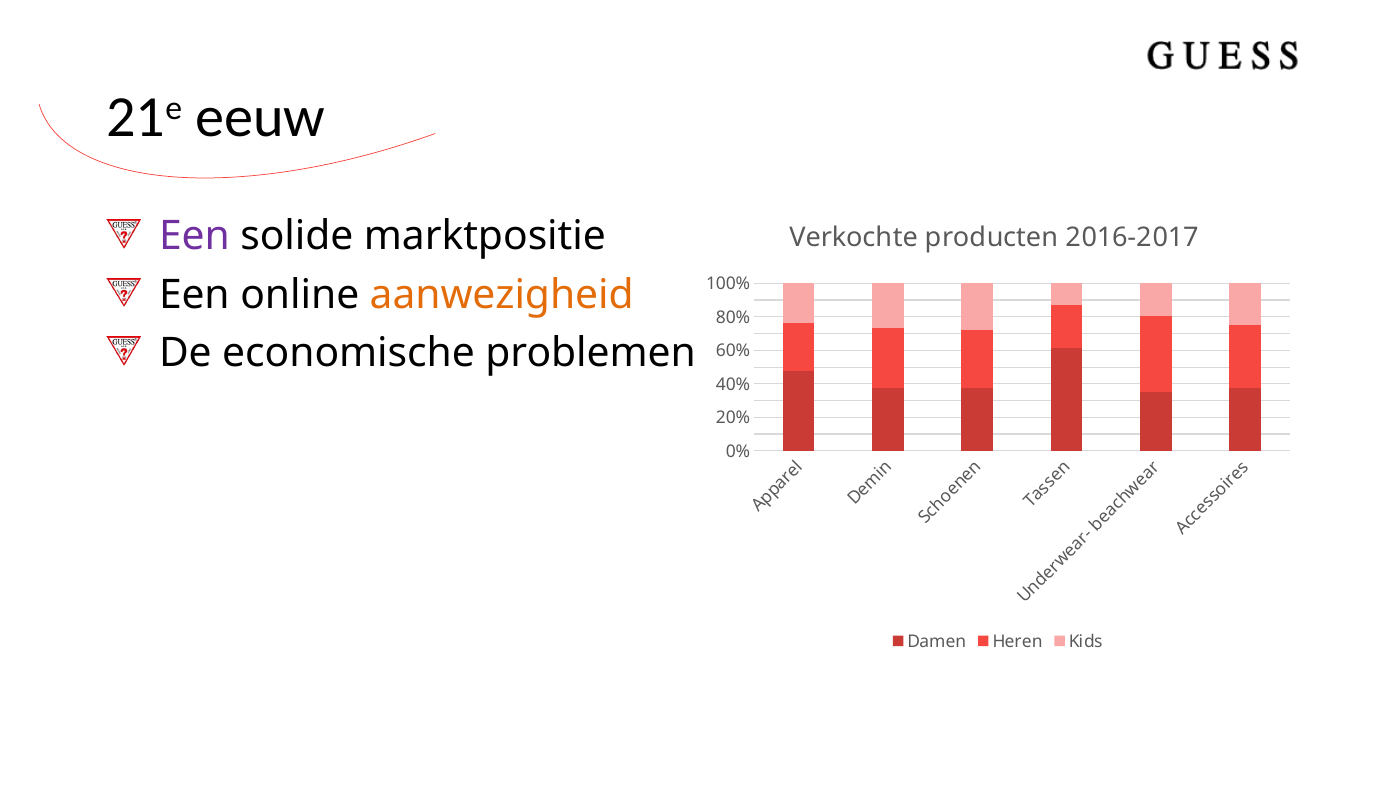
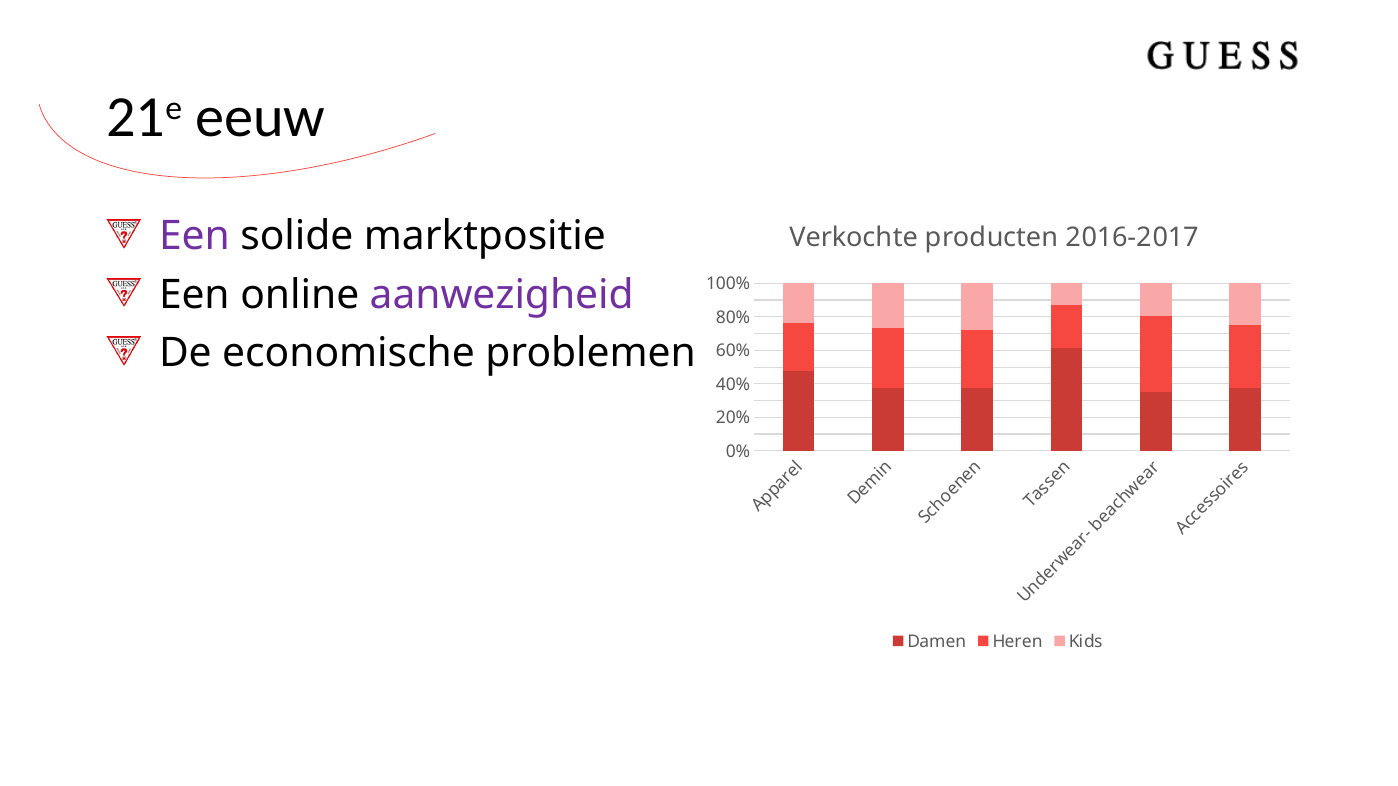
aanwezigheid colour: orange -> purple (502, 295)
